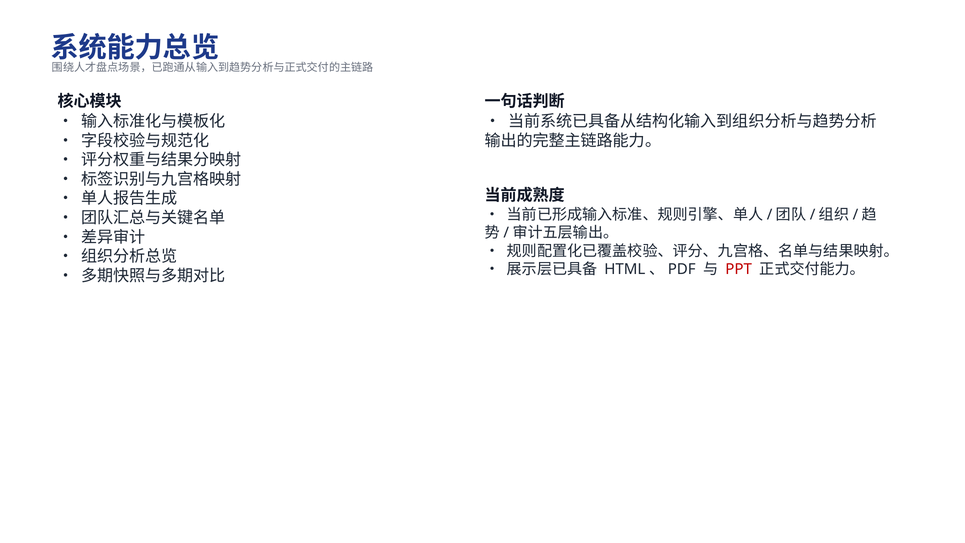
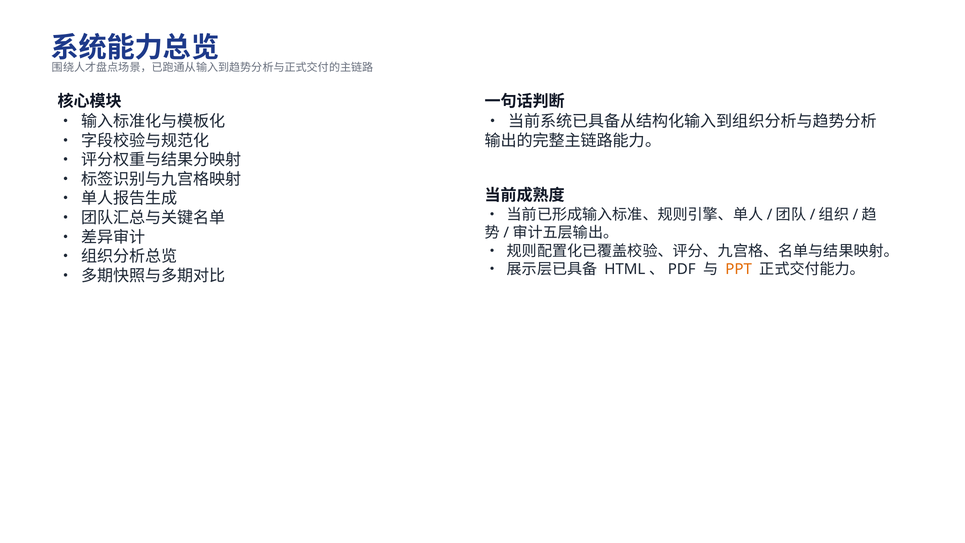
PPT colour: red -> orange (739, 269)
